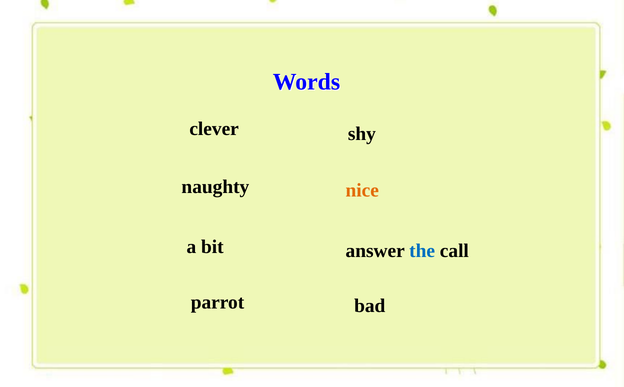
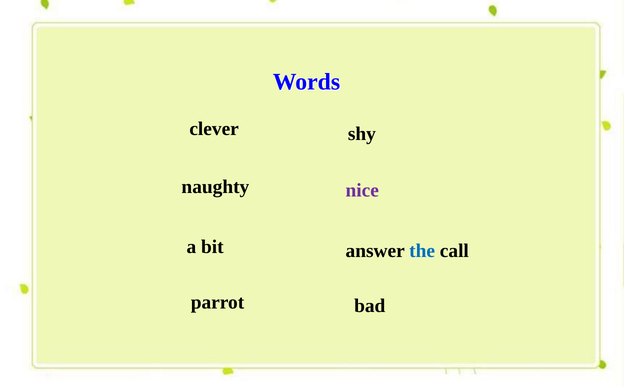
nice colour: orange -> purple (362, 190)
